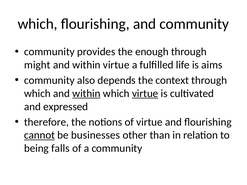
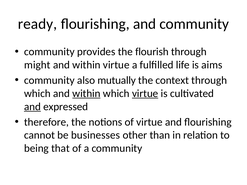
which: which -> ready (37, 24)
enough: enough -> flourish (152, 52)
depends: depends -> mutually (117, 80)
and underline: none -> present (32, 107)
cannot underline: present -> none (39, 135)
falls: falls -> that (60, 149)
